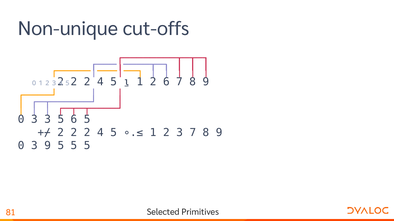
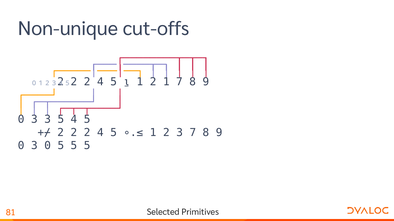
2 6: 6 -> 1 (166, 82)
5 6: 6 -> 4 (74, 120)
3 9: 9 -> 0 (48, 146)
